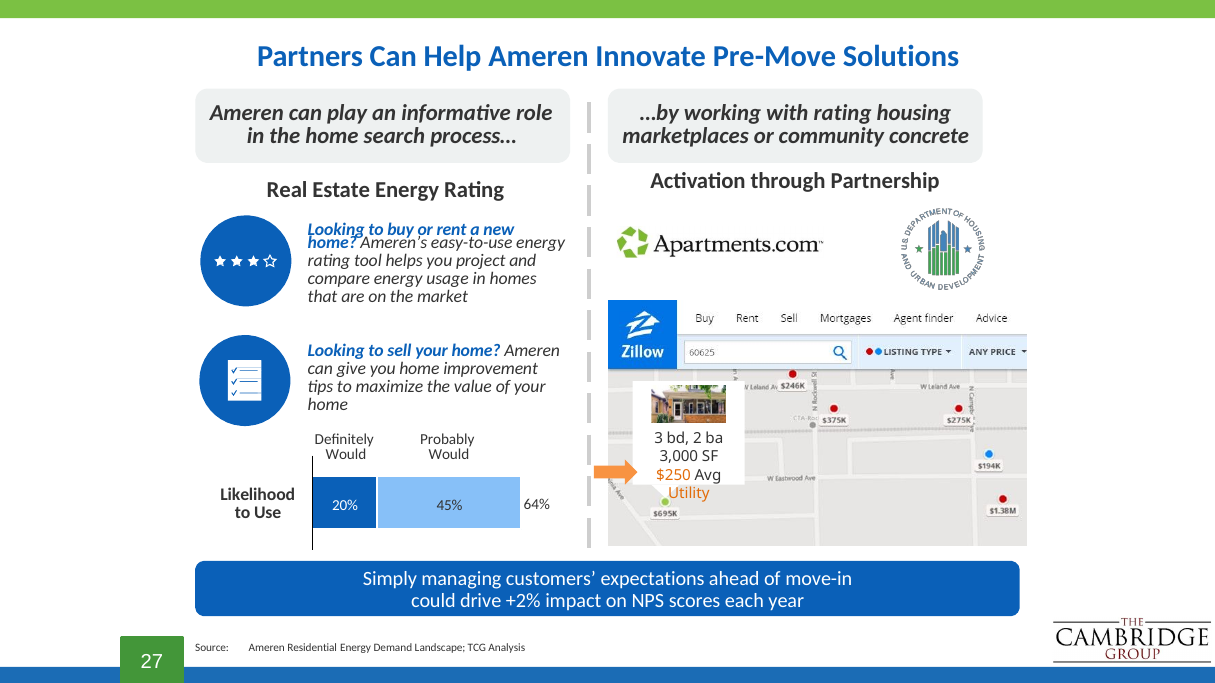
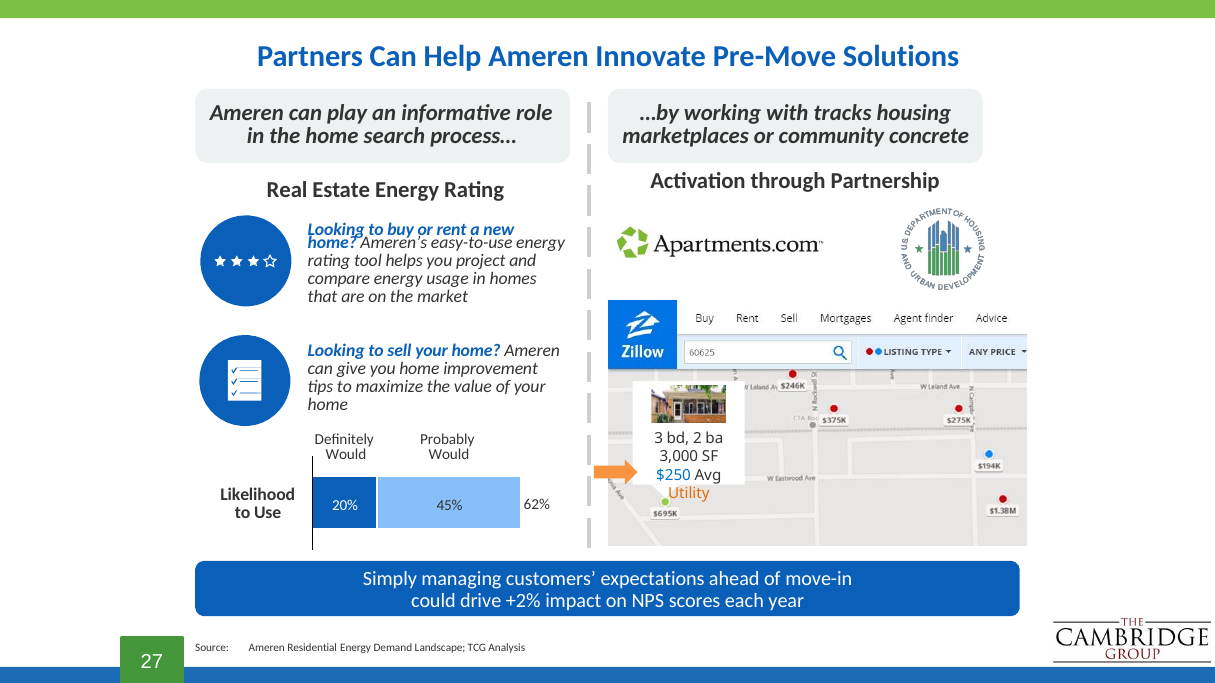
with rating: rating -> tracks (843, 113)
$250 colour: orange -> blue (674, 476)
64%: 64% -> 62% (537, 505)
